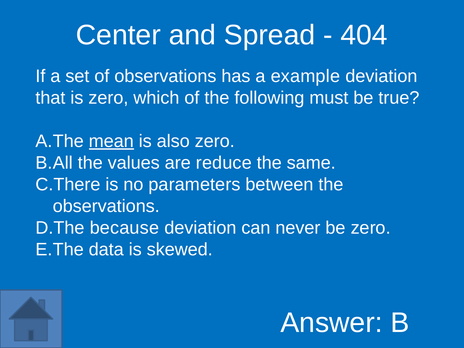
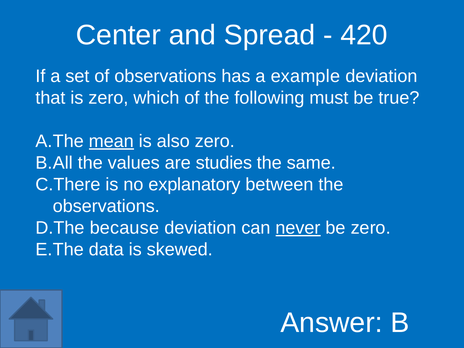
404: 404 -> 420 (364, 35)
reduce: reduce -> studies (224, 163)
parameters: parameters -> explanatory (195, 185)
never underline: none -> present (298, 228)
